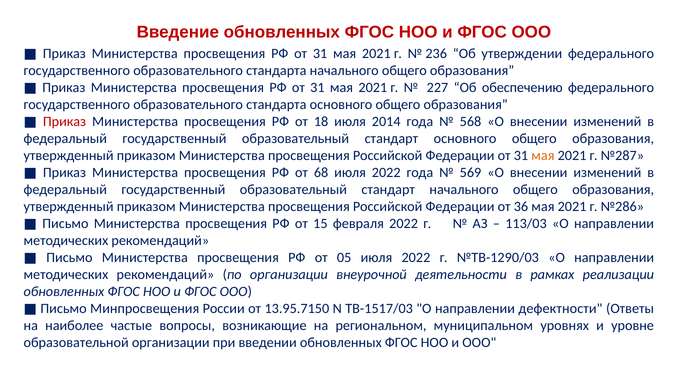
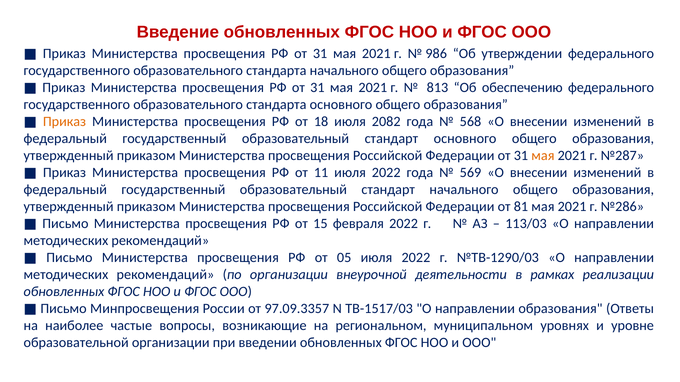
236: 236 -> 986 (436, 54)
227: 227 -> 813 (438, 88)
Приказ colour: red -> orange (65, 122)
2014: 2014 -> 2082 (386, 122)
68: 68 -> 11 (321, 173)
36: 36 -> 81 (521, 207)
13.95.7150: 13.95.7150 -> 97.09.3357 (297, 309)
направлении дефектности: дефектности -> образования (560, 309)
